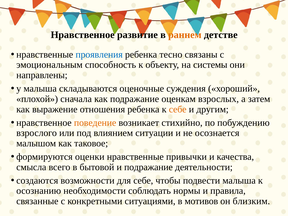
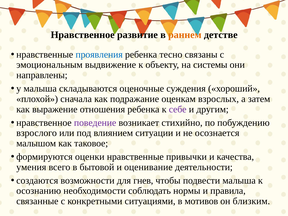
способность: способность -> выдвижение (111, 65)
себе colour: orange -> purple (178, 109)
поведение colour: orange -> purple (95, 123)
смысла: смысла -> умения (31, 167)
и подражание: подражание -> оценивание (148, 167)
для себе: себе -> гнев (143, 180)
